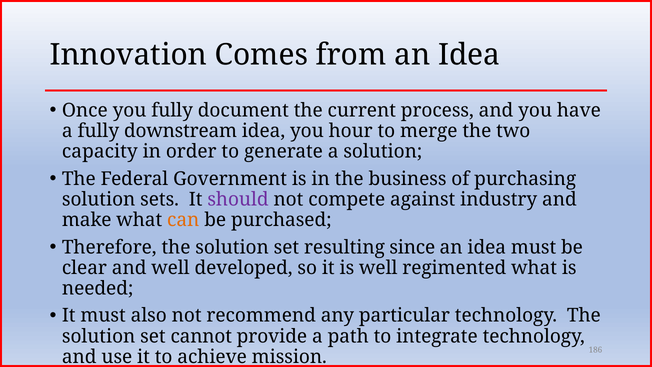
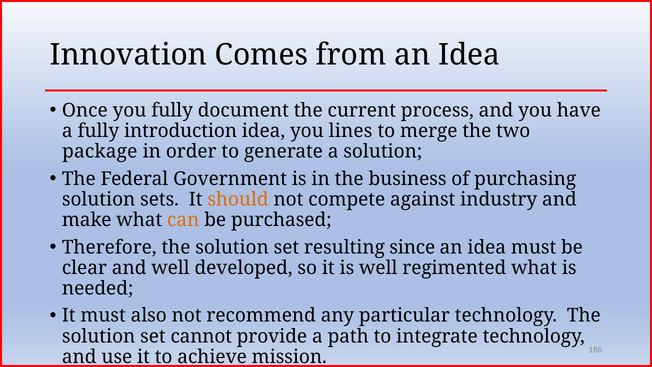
downstream: downstream -> introduction (181, 131)
hour: hour -> lines (351, 131)
capacity: capacity -> package (100, 151)
should colour: purple -> orange (238, 199)
